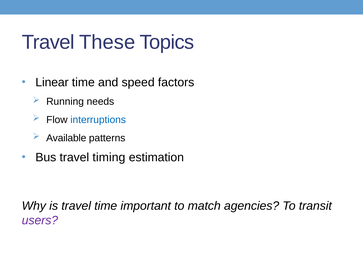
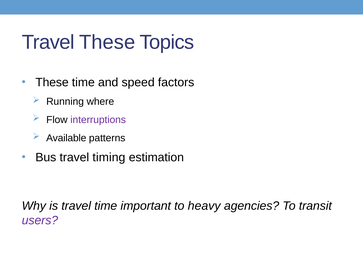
Linear: Linear -> These (52, 83)
needs: needs -> where (100, 102)
interruptions colour: blue -> purple (98, 120)
match: match -> heavy (204, 206)
